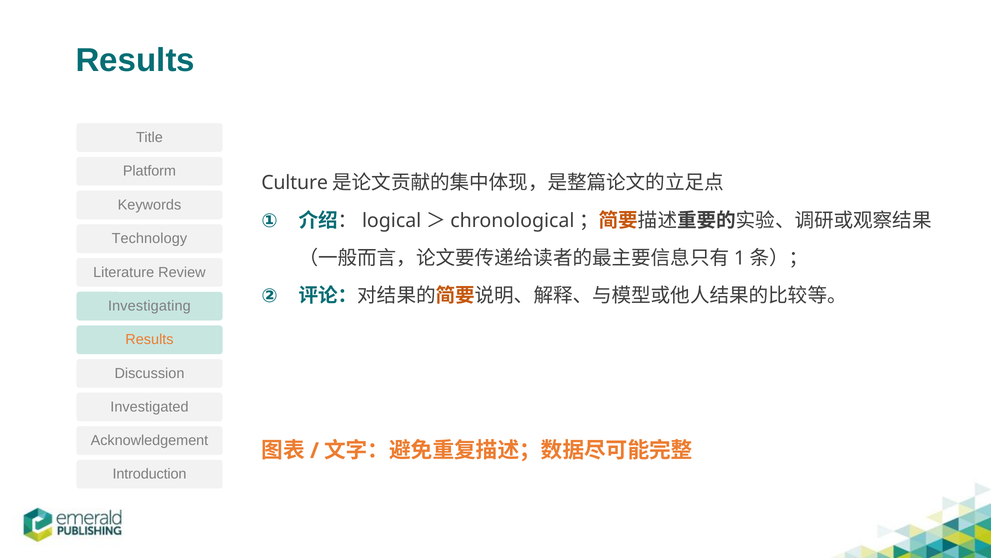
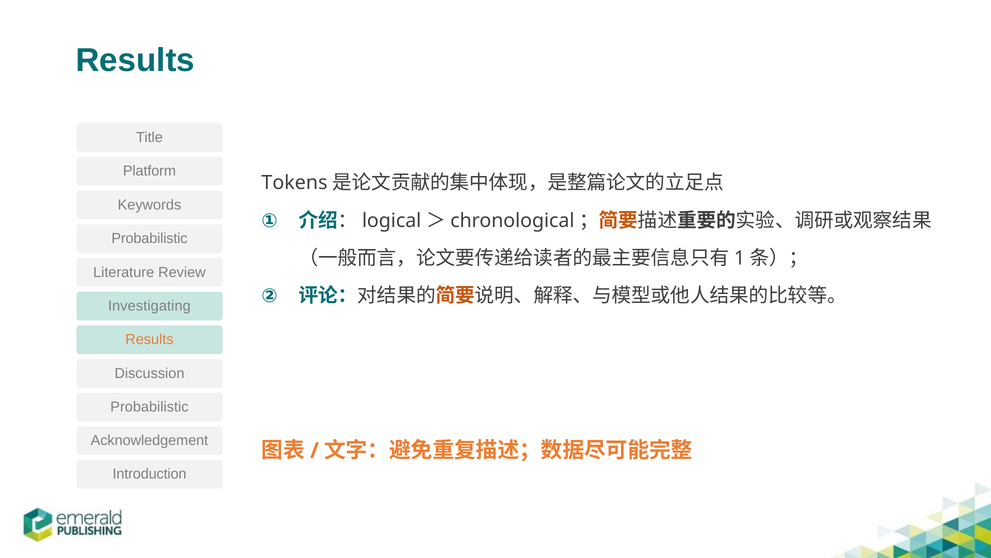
Culture: Culture -> Tokens (295, 183)
Technology: Technology -> Probabilistic (150, 238)
Investigated: Investigated -> Probabilistic (149, 407)
